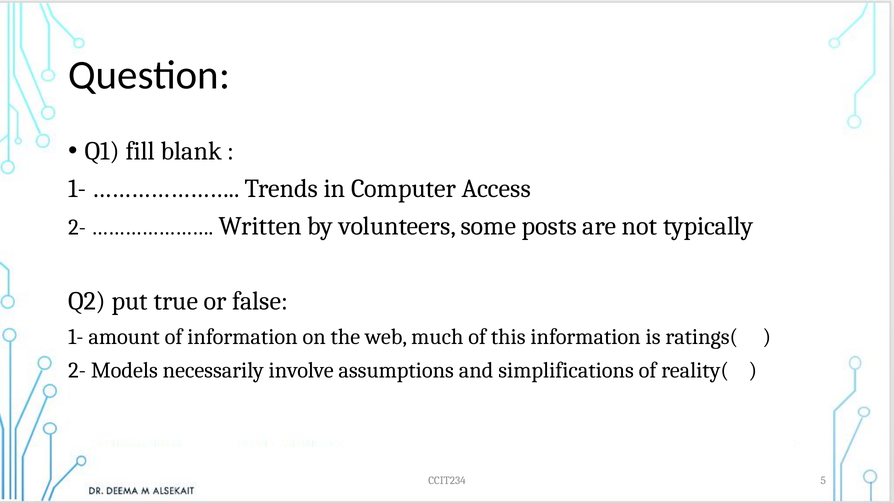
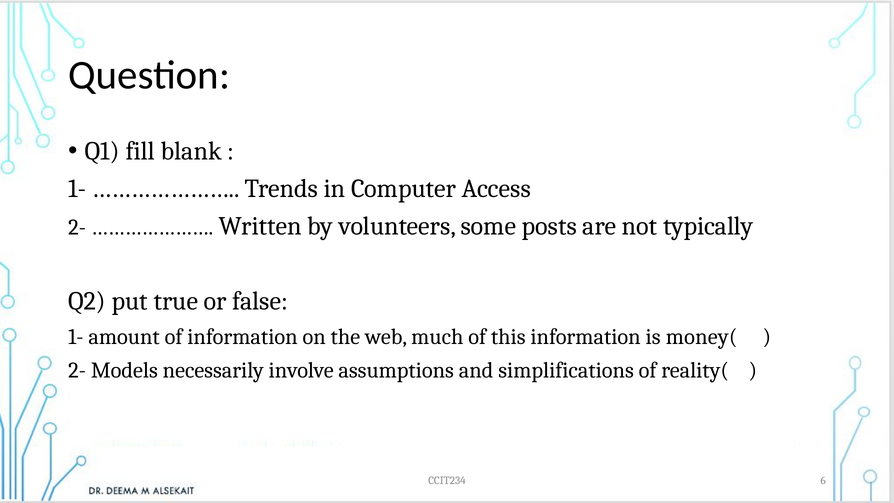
ratings(: ratings( -> money( (702, 337)
5: 5 -> 6 (823, 480)
